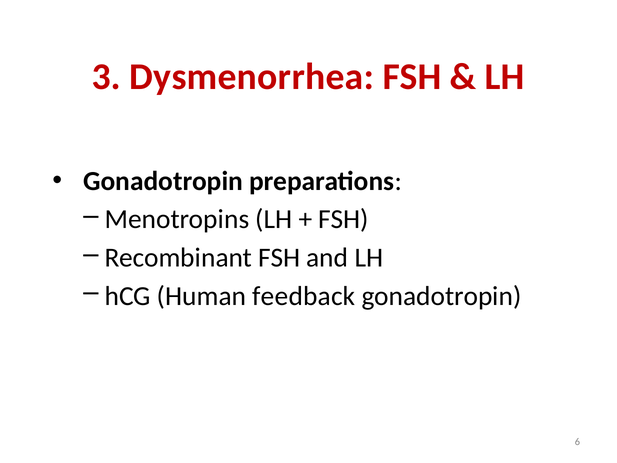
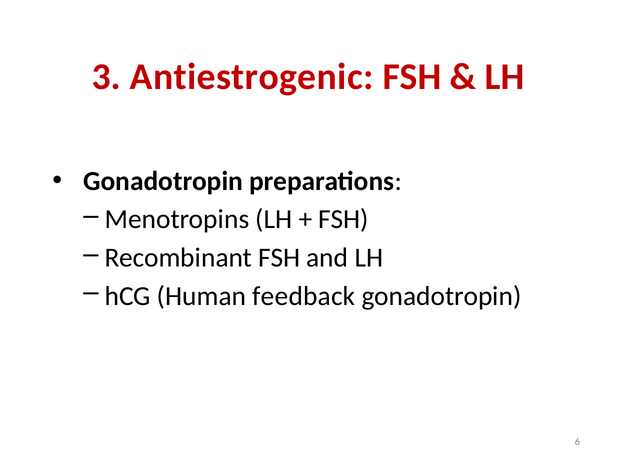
Dysmenorrhea: Dysmenorrhea -> Antiestrogenic (252, 77)
